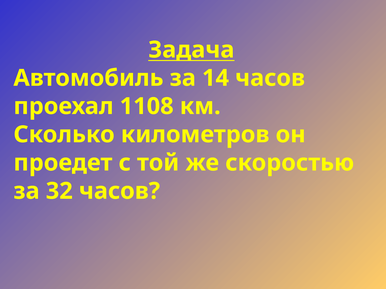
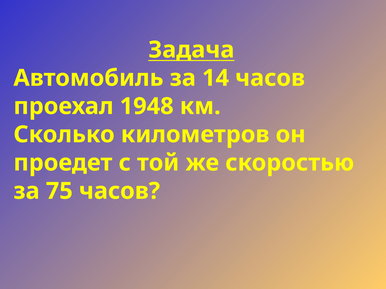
1108: 1108 -> 1948 (147, 106)
32: 32 -> 75 (59, 191)
